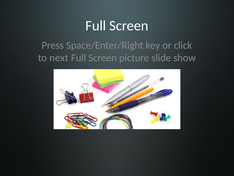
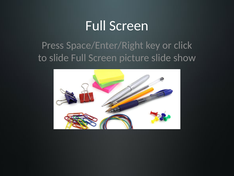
to next: next -> slide (59, 58)
